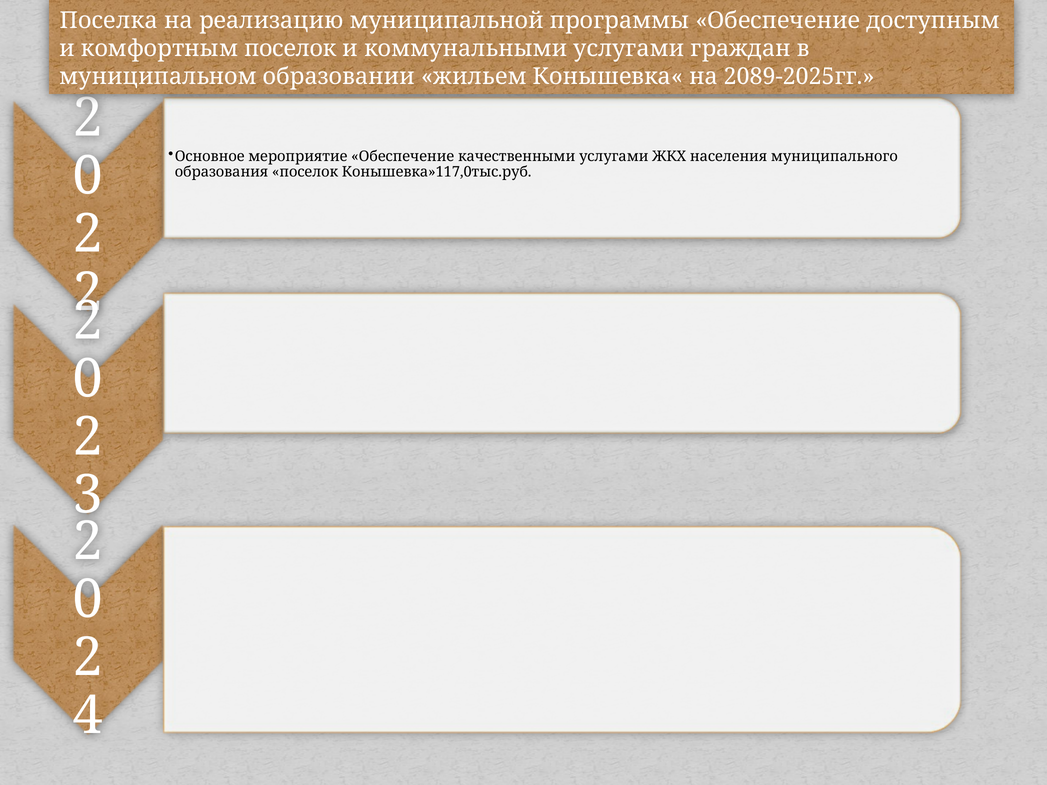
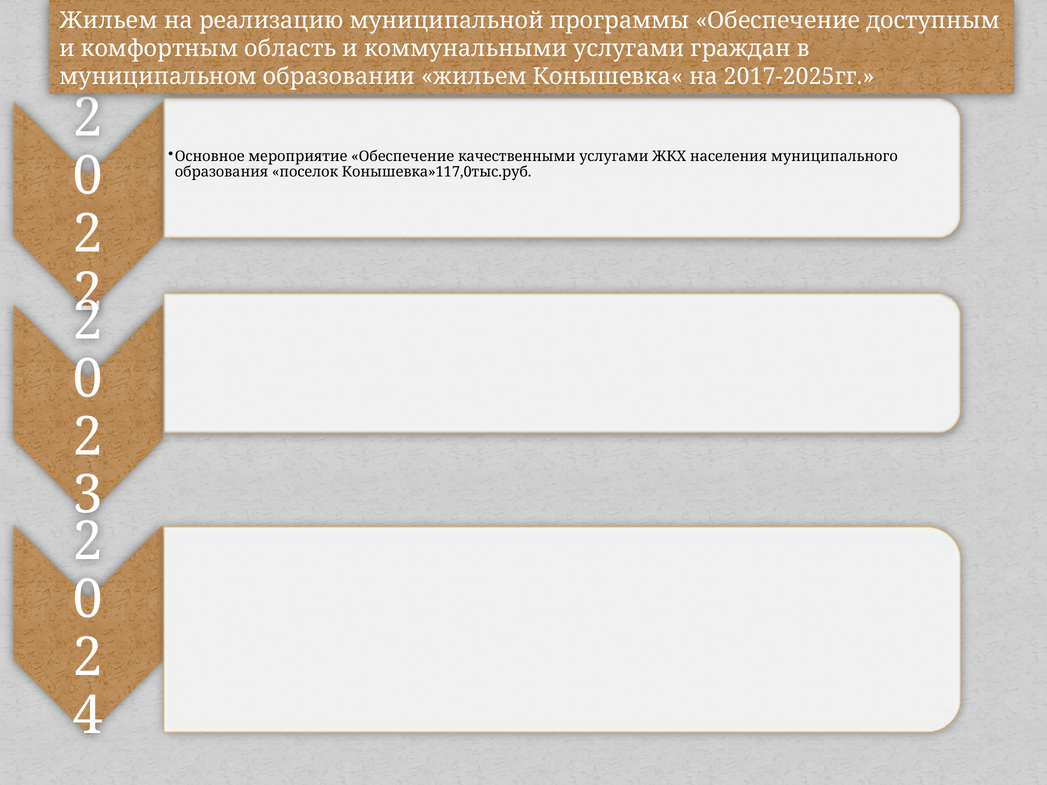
Поселка: Поселка -> Жильем (109, 21)
комфортным поселок: поселок -> область (290, 49)
2089-2025гг: 2089-2025гг -> 2017-2025гг (799, 77)
